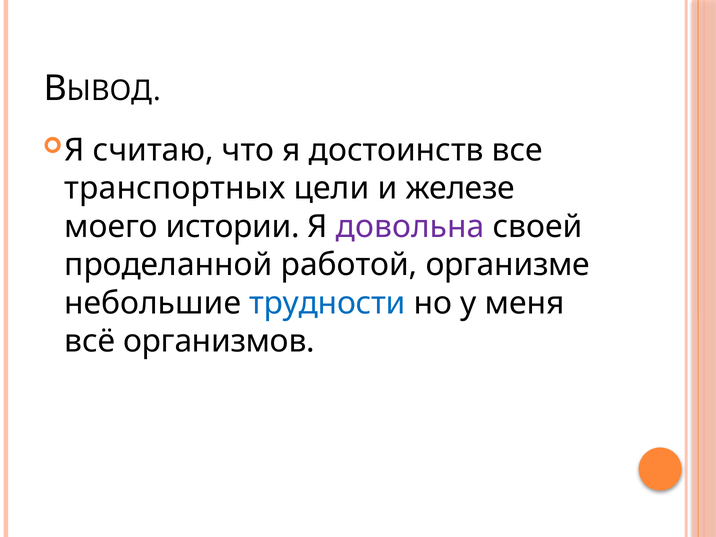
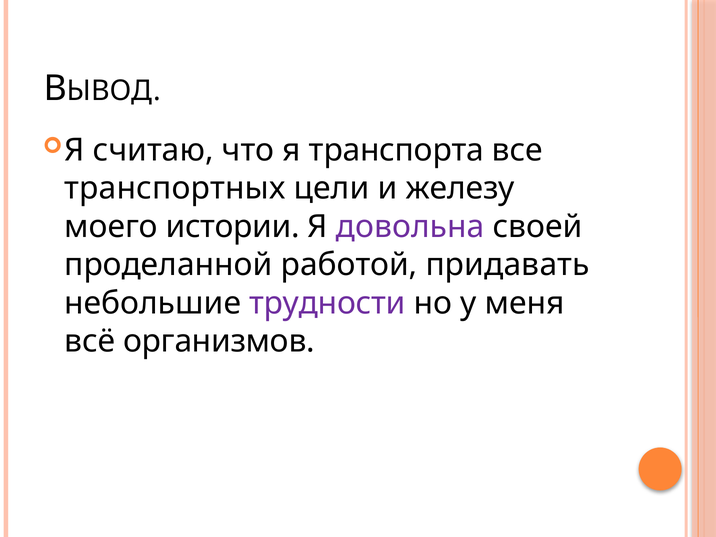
достоинств: достоинств -> транспорта (396, 150)
железе: железе -> железу (460, 188)
организме: организме -> придавать (508, 265)
трудности colour: blue -> purple (327, 303)
